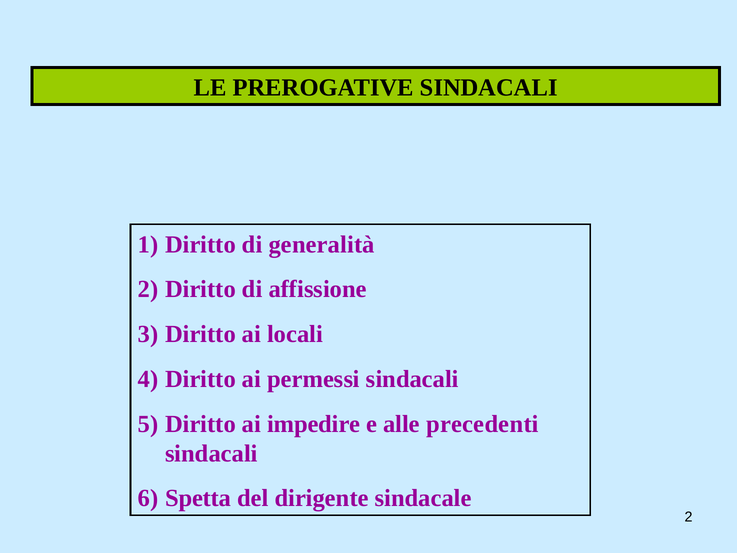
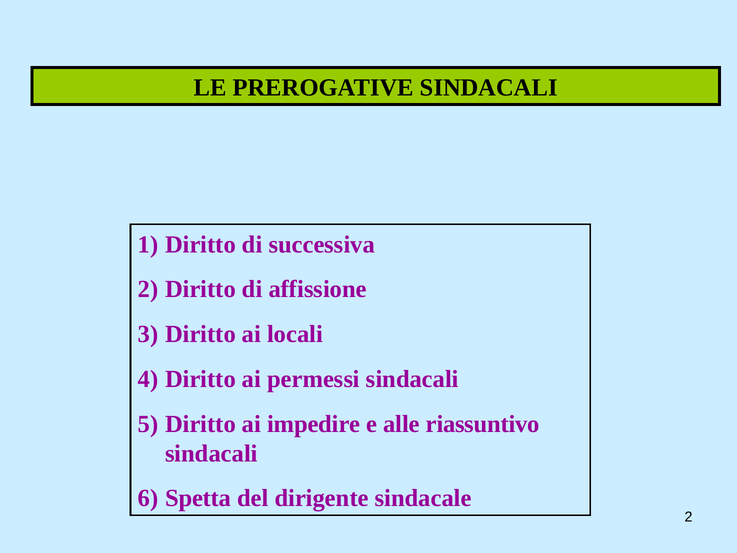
generalità: generalità -> successiva (322, 244)
precedenti: precedenti -> riassuntivo (483, 424)
